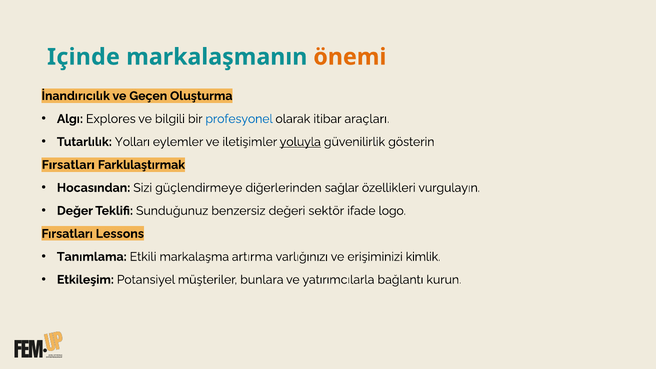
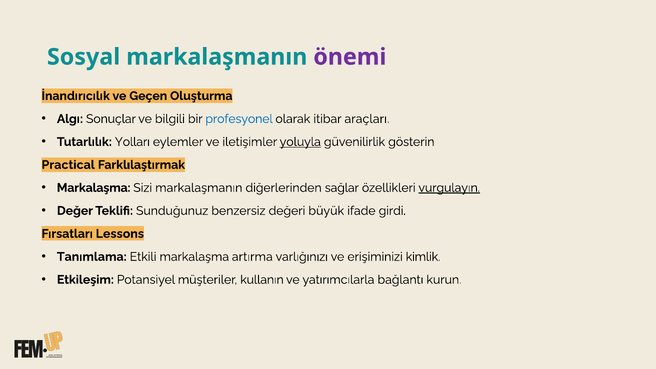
Içinde: Içinde -> Sosyal (84, 57)
önemi colour: orange -> purple (350, 57)
Explores: Explores -> Sonuçlar (111, 119)
Fırsatları: Fırsatları -> Practical (68, 165)
Hocasından: Hocasından -> Markalaşma (94, 188)
Sizi güçlendirmeye: güçlendirmeye -> markalaşmanın (199, 188)
vurgulayın underline: none -> present (449, 188)
sektör: sektör -> büyük (326, 211)
logo: logo -> girdi (392, 211)
bunlara: bunlara -> kullanın (262, 280)
